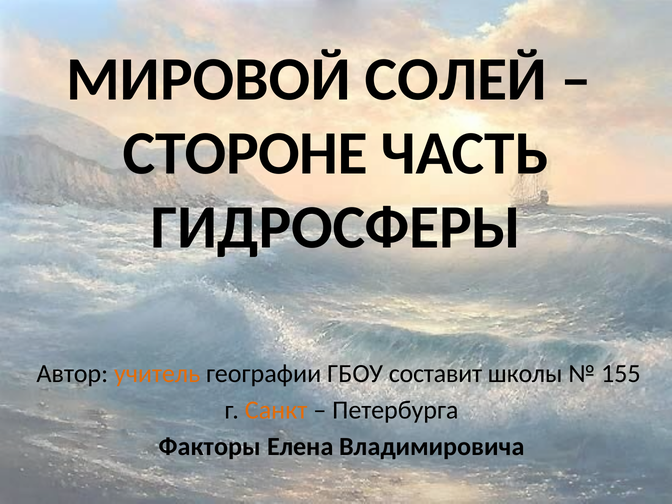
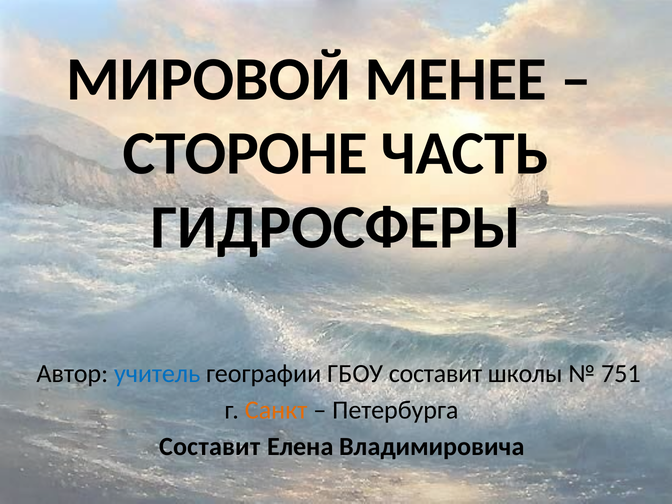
СОЛЕЙ: СОЛЕЙ -> МЕНЕЕ (456, 79)
учитель colour: orange -> blue (157, 374)
155: 155 -> 751 (621, 374)
Факторы: Факторы -> Составит (210, 447)
